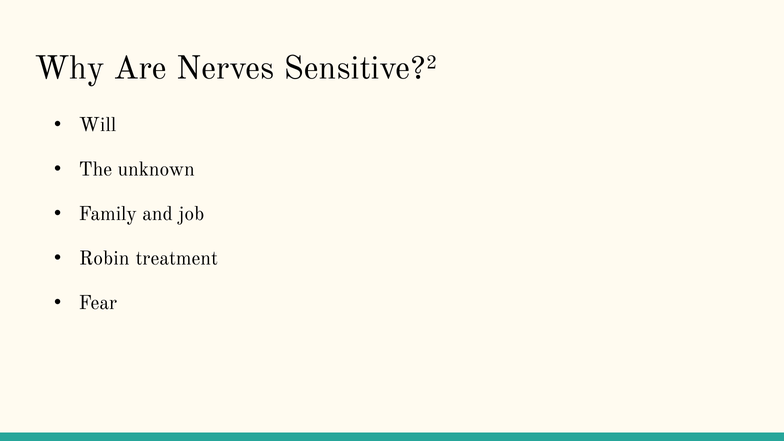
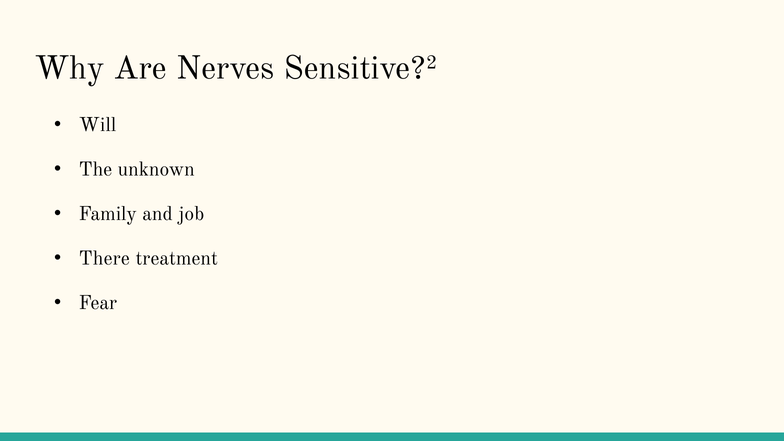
Robin: Robin -> There (104, 258)
